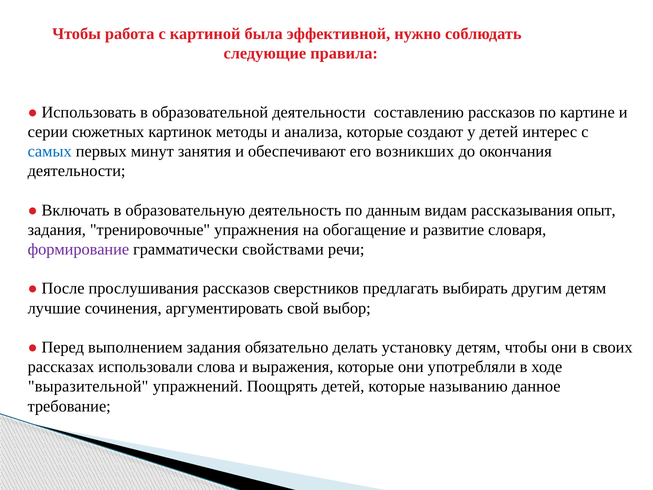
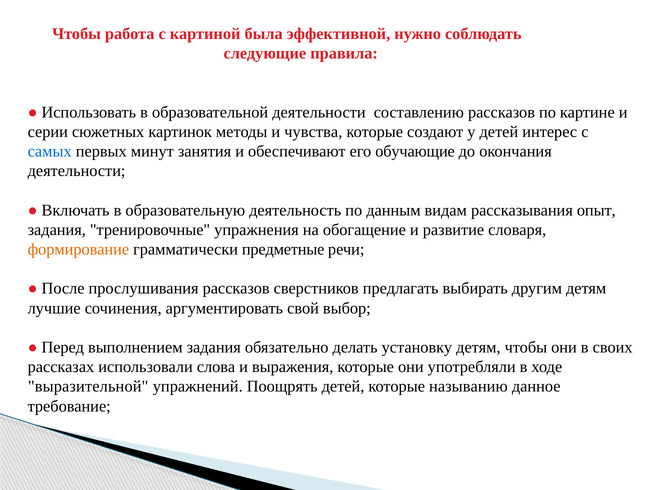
анализа: анализа -> чувства (313, 132)
возникших: возникших -> обучающие (415, 151)
формирование colour: purple -> orange (78, 249)
свойствами: свойствами -> предметные (283, 249)
